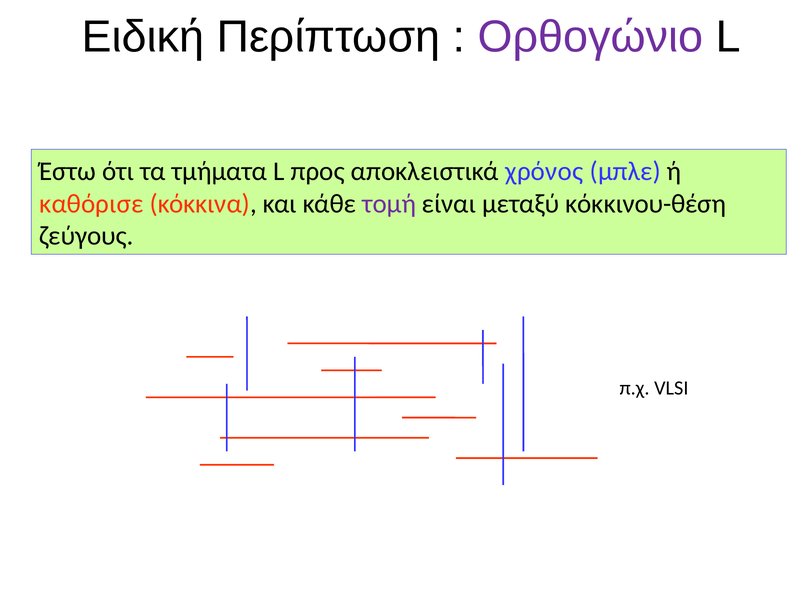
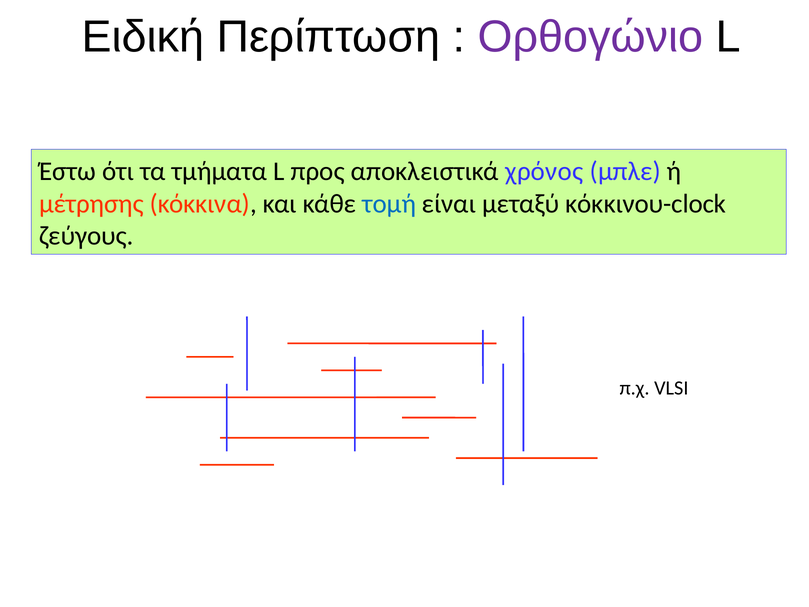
καθόρισε: καθόρισε -> μέτρησης (91, 204)
τομή colour: purple -> blue (389, 204)
κόκκινου-θέση: κόκκινου-θέση -> κόκκινου-clock (646, 204)
